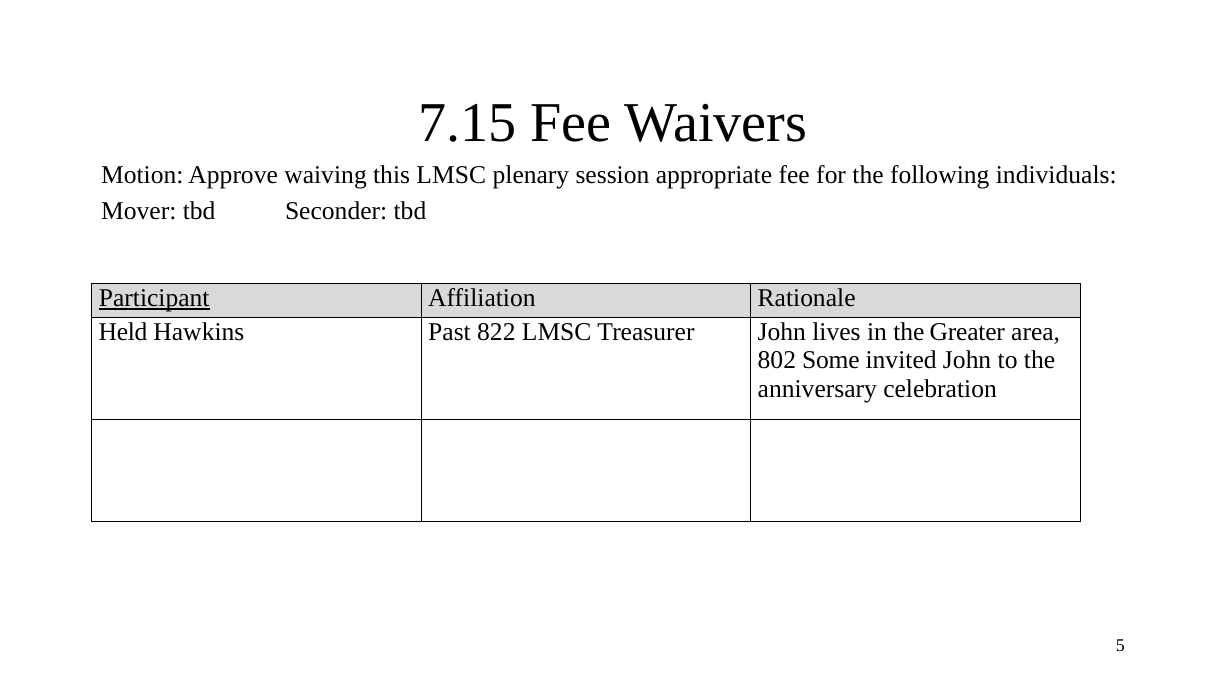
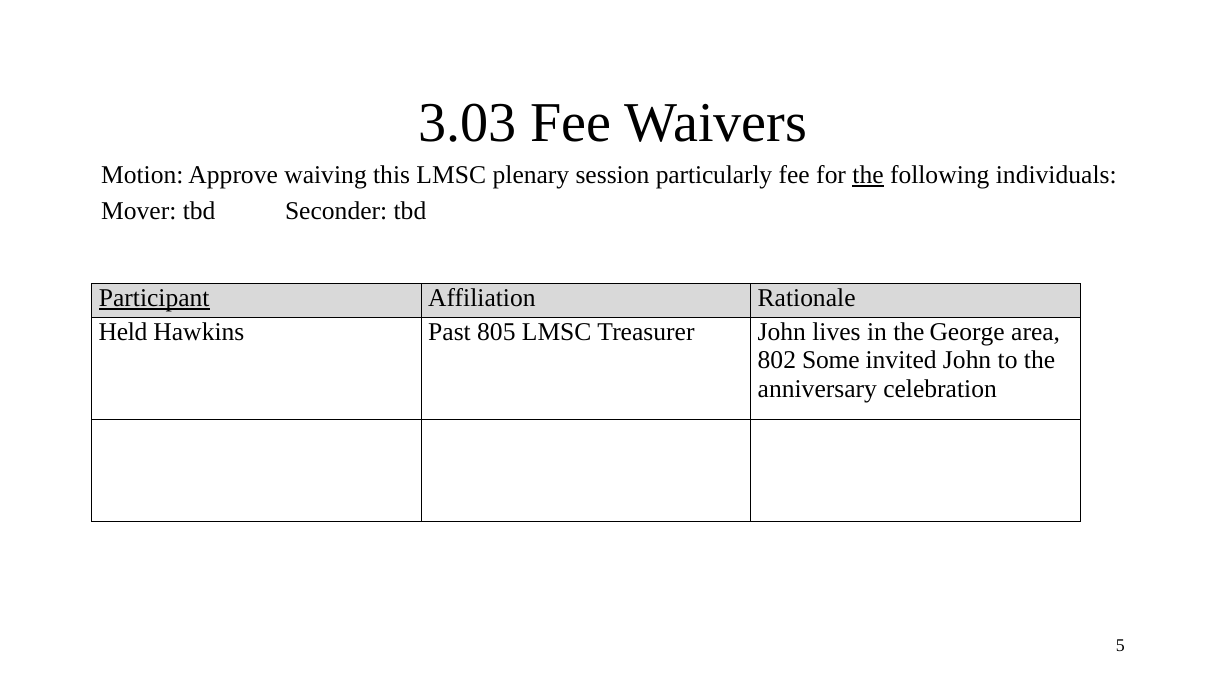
7.15: 7.15 -> 3.03 (467, 123)
appropriate: appropriate -> particularly (714, 175)
the underline: none -> present (868, 175)
822: 822 -> 805 (496, 332)
Greater: Greater -> George (967, 332)
